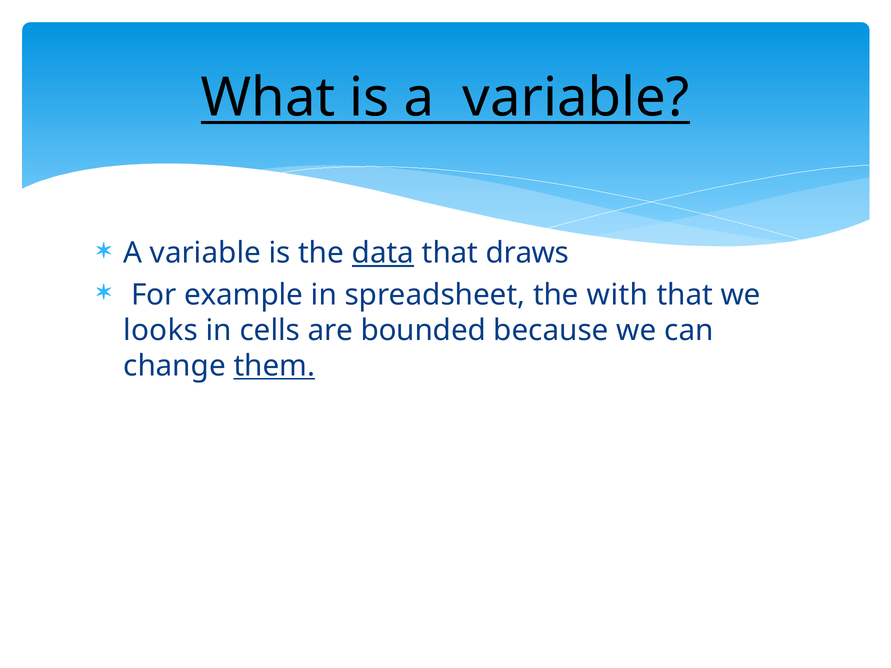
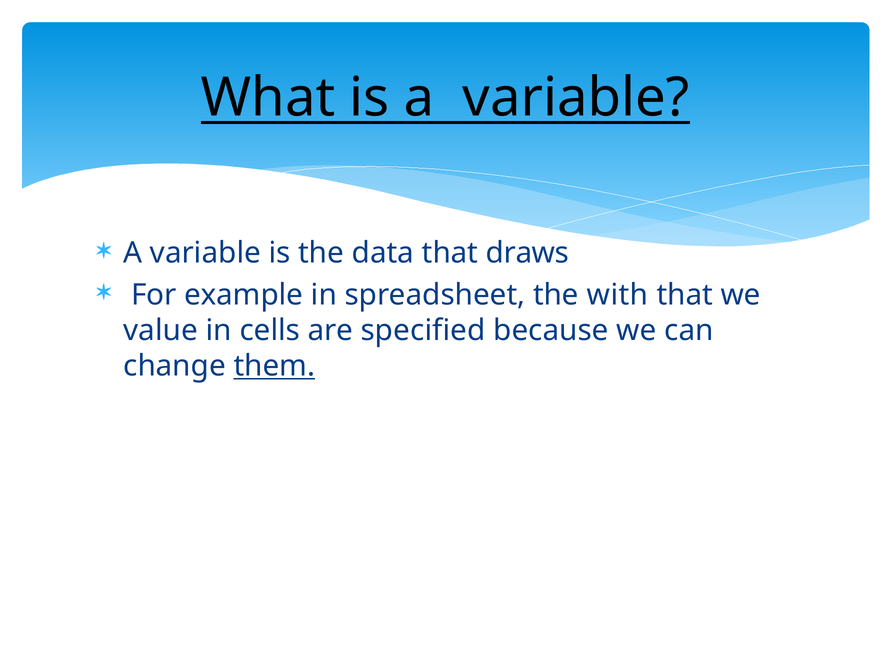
data underline: present -> none (383, 253)
looks: looks -> value (161, 330)
bounded: bounded -> specified (423, 330)
